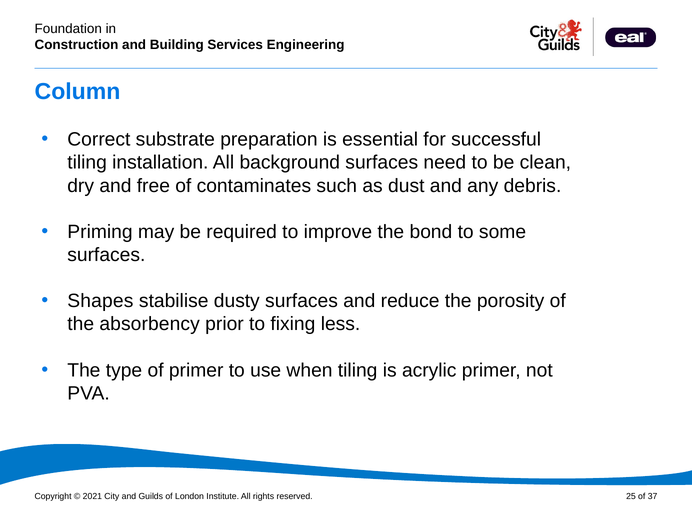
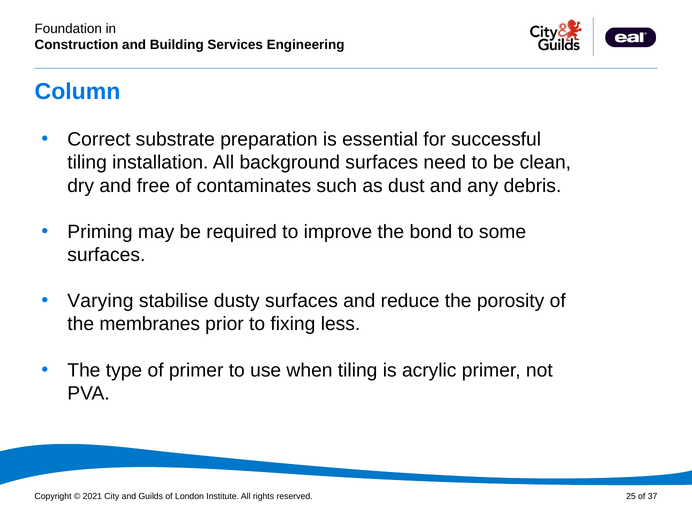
Shapes: Shapes -> Varying (100, 301)
absorbency: absorbency -> membranes (150, 324)
